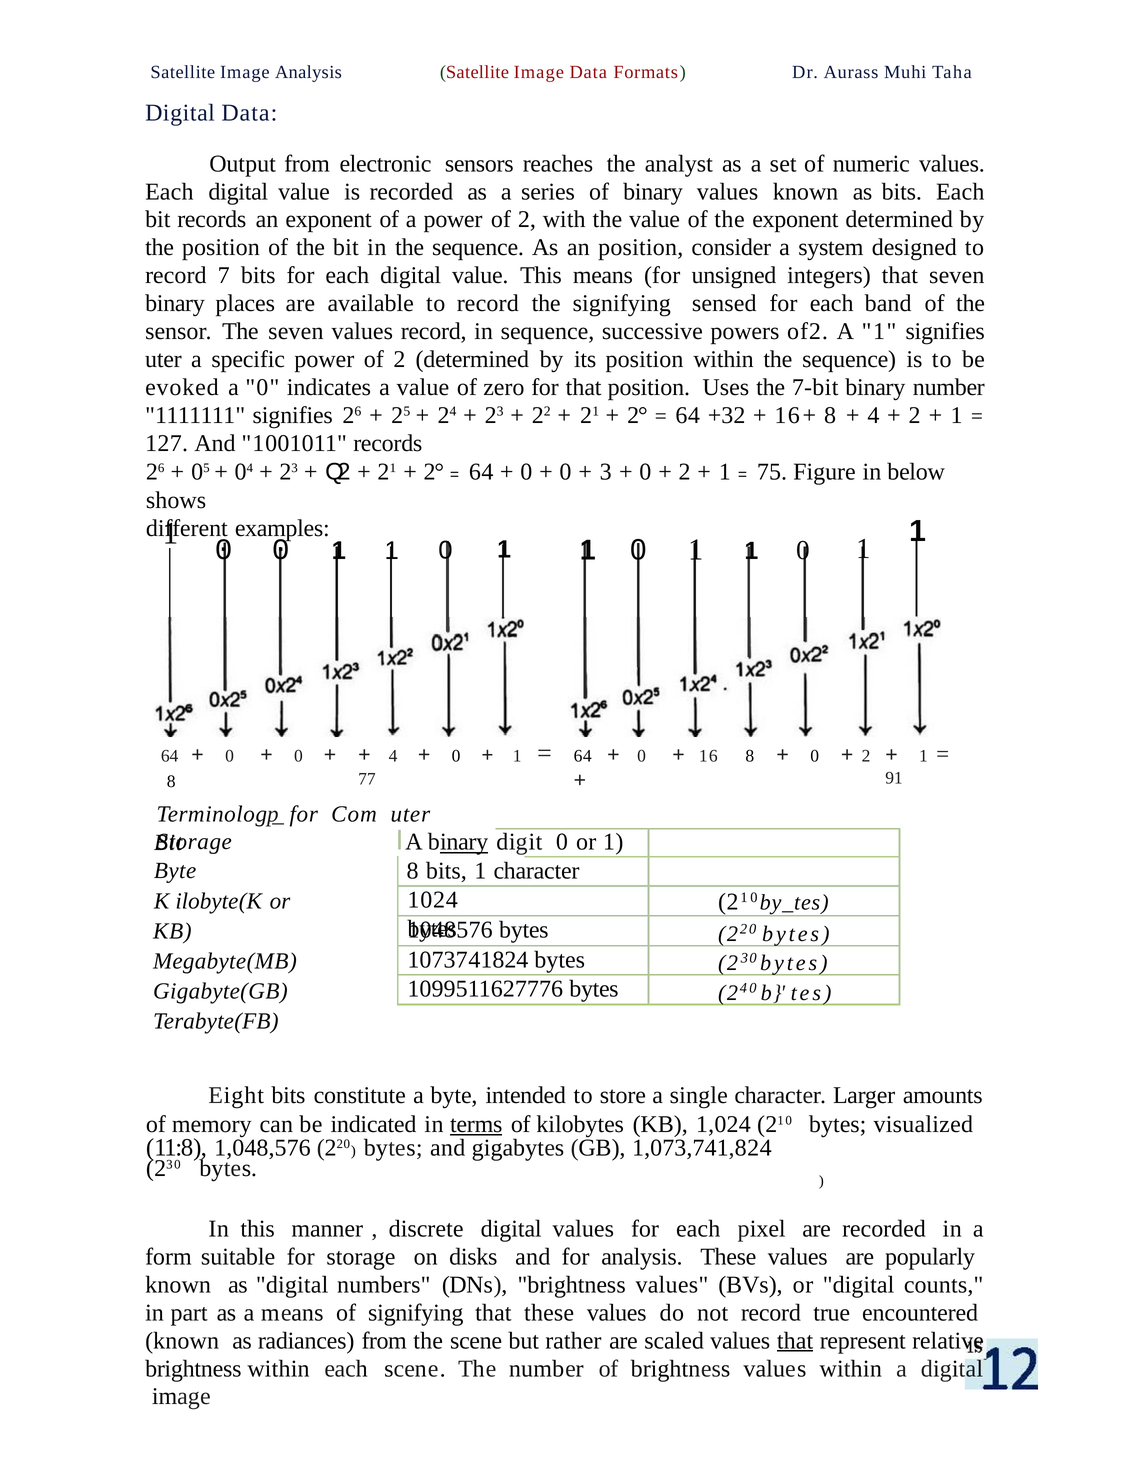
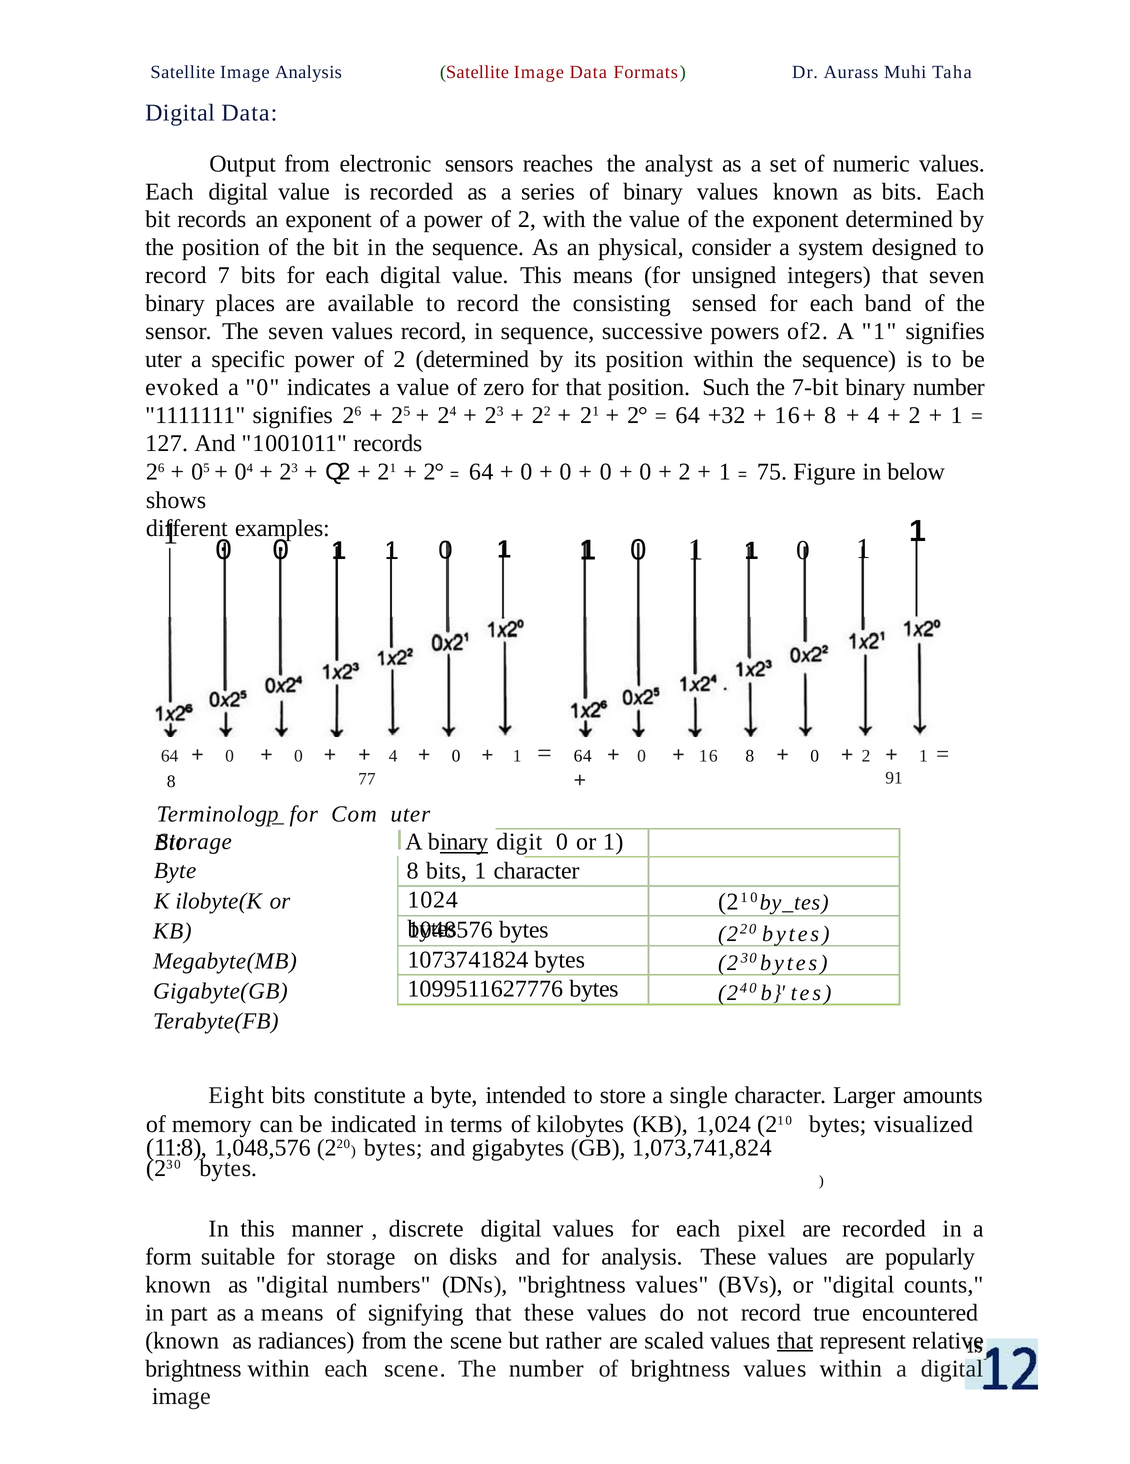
an position: position -> physical (641, 248)
the signifying: signifying -> consisting (622, 303)
Uses: Uses -> Such (726, 387)
3: 3 -> 0 (606, 472)
terms underline: present -> none (476, 1125)
